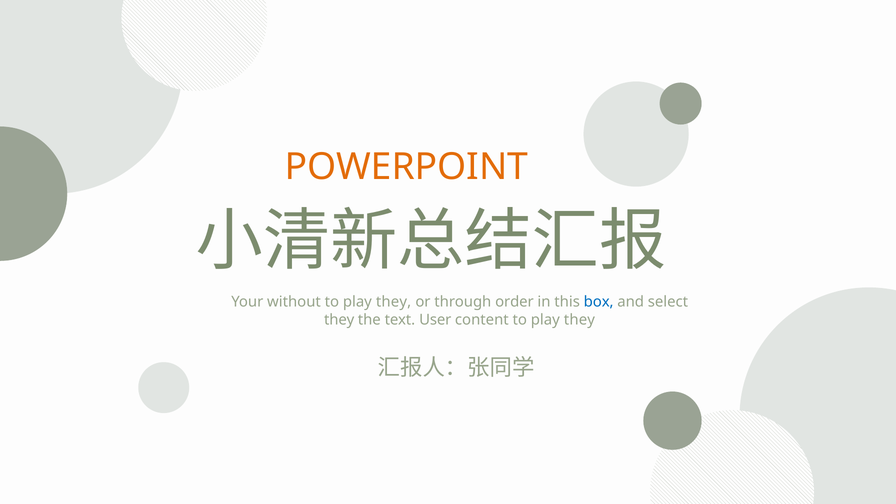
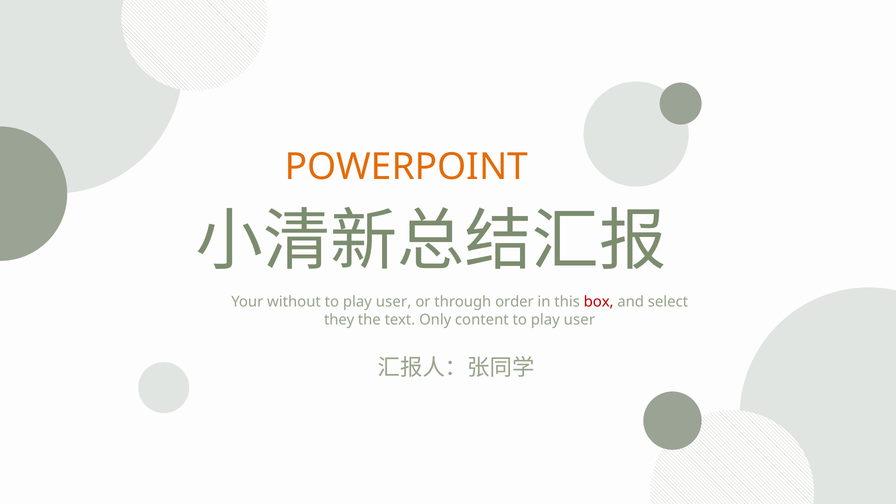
they: they -> user (394, 302)
box colour: blue -> red (599, 302)
User: User -> Only (435, 320)
content to play they: they -> user (579, 320)
